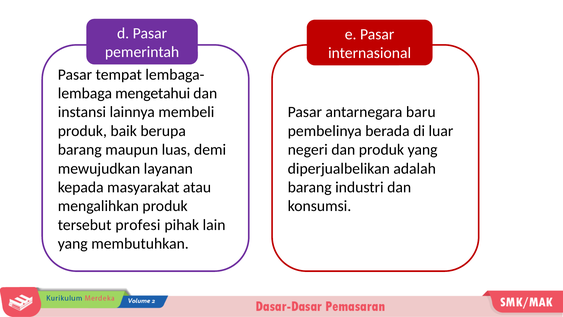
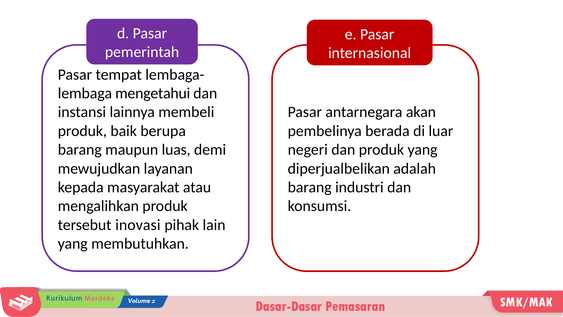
baru: baru -> akan (421, 112)
profesi: profesi -> inovasi (138, 225)
